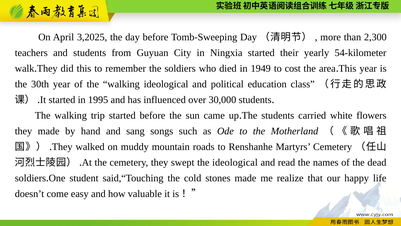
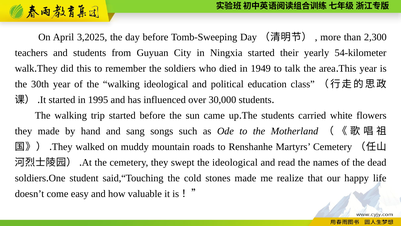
cost: cost -> talk (293, 68)
